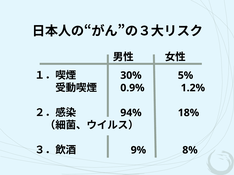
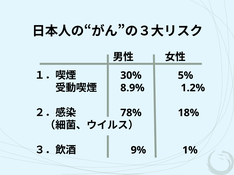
0.9%: 0.9% -> 8.9% (132, 88)
94%: 94% -> 78% (131, 113)
8%: 8% -> 1% (190, 151)
